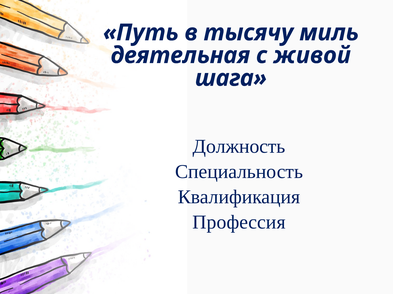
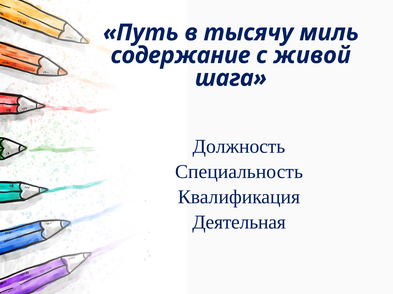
деятельная: деятельная -> содержание (180, 55)
Профессия: Профессия -> Деятельная (239, 223)
